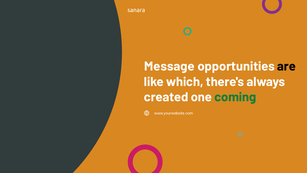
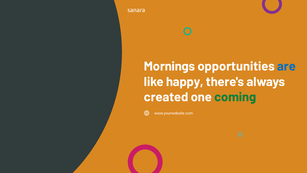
Message: Message -> Mornings (170, 66)
are colour: black -> blue (286, 66)
which: which -> happy (185, 82)
